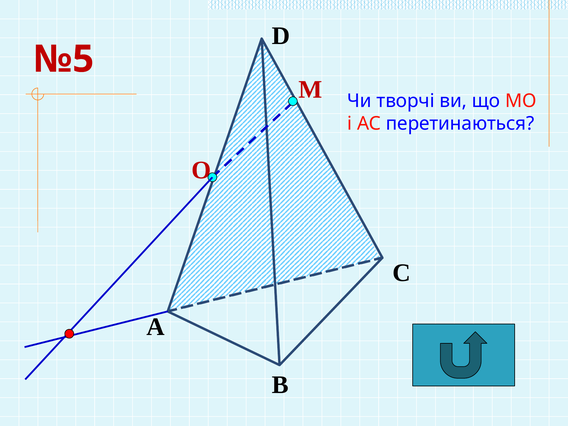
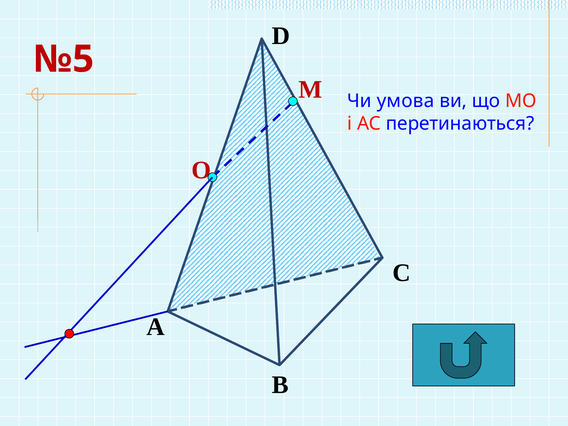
творчі: творчі -> умова (405, 101)
